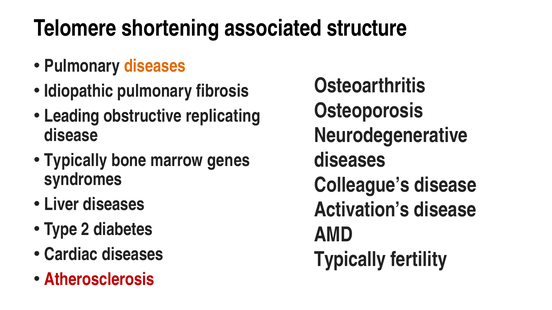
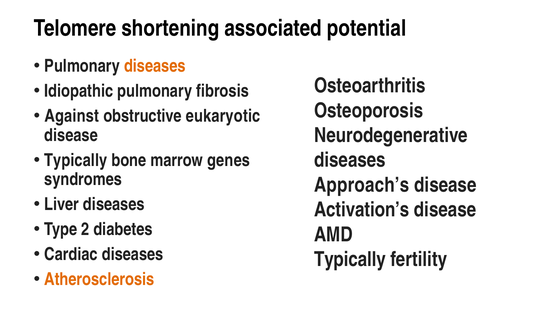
structure: structure -> potential (367, 28)
Leading: Leading -> Against (72, 116)
replicating: replicating -> eukaryotic (223, 116)
Colleague’s: Colleague’s -> Approach’s (362, 185)
Atherosclerosis colour: red -> orange (99, 280)
